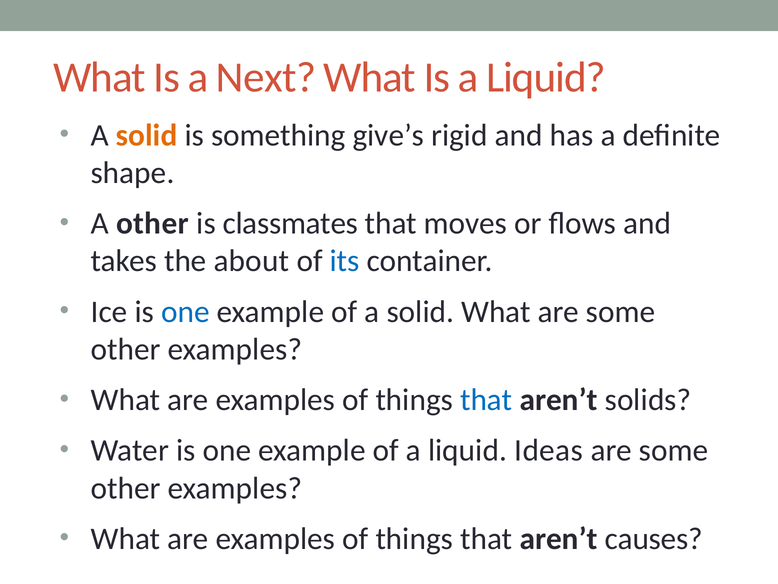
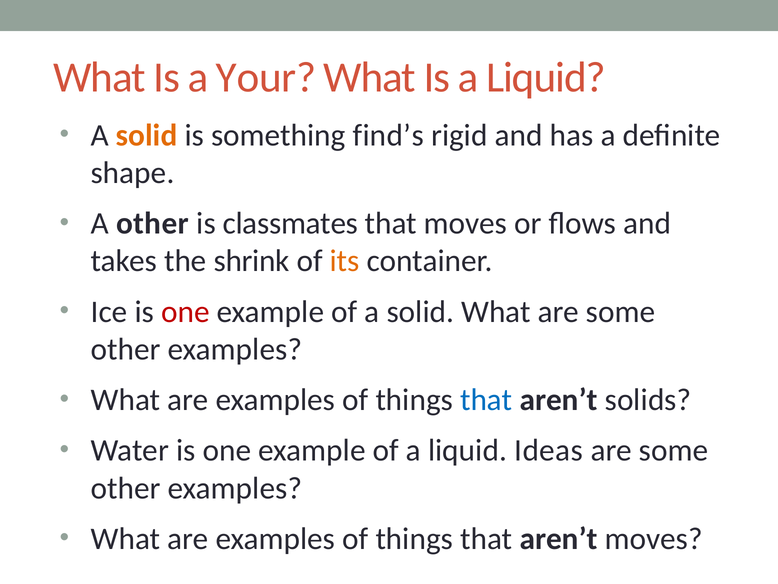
Next: Next -> Your (266, 78)
give’s: give’s -> find’s (388, 135)
about: about -> shrink (252, 261)
its colour: blue -> orange (345, 261)
one colour: blue -> red (185, 311)
aren’t causes: causes -> moves (654, 538)
